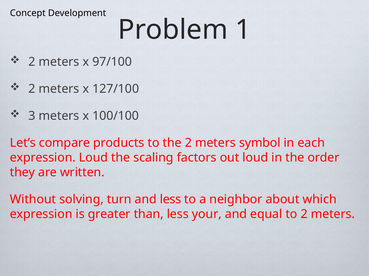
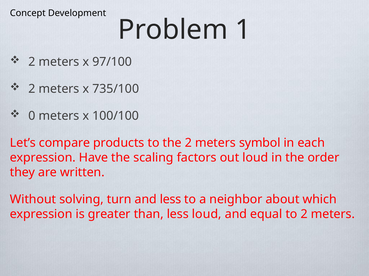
127/100: 127/100 -> 735/100 (116, 89)
3: 3 -> 0 (32, 116)
expression Loud: Loud -> Have (93, 158)
less your: your -> loud (207, 215)
